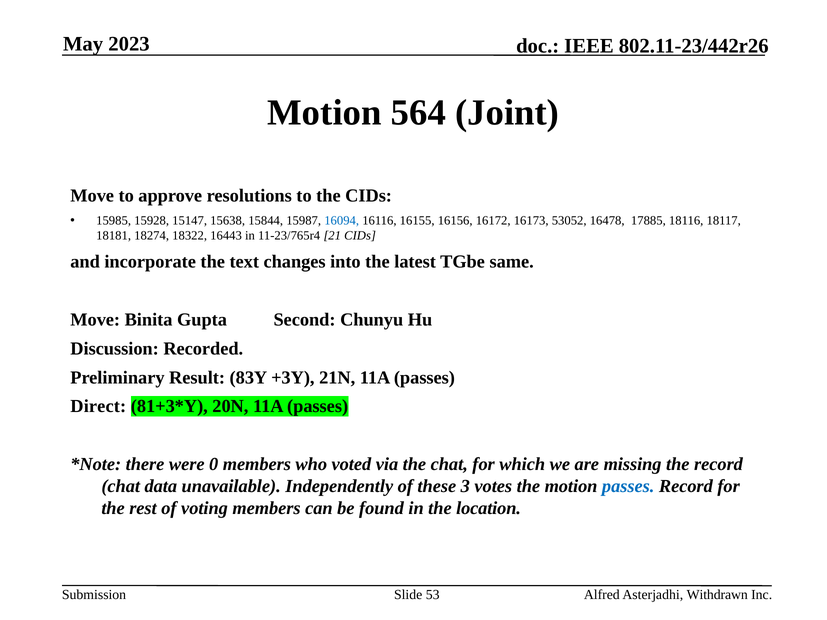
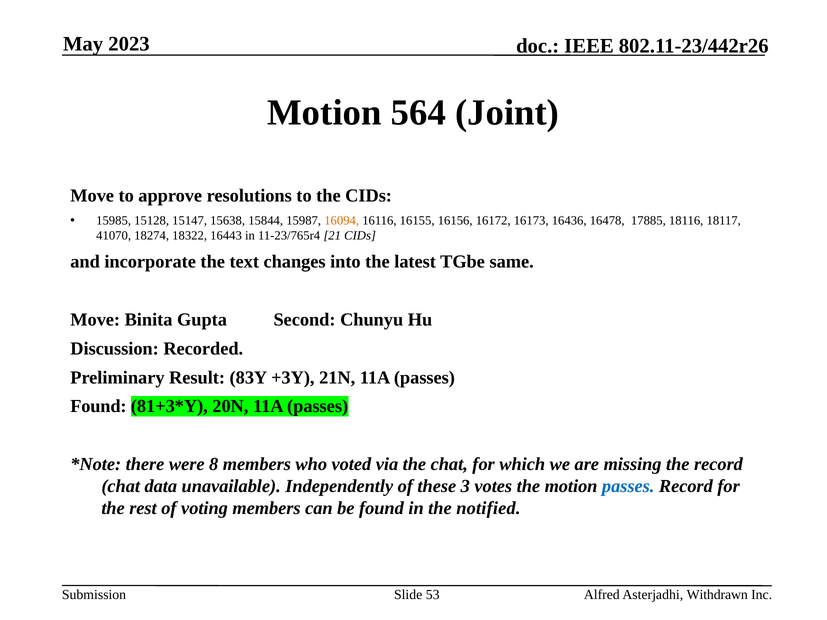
15928: 15928 -> 15128 (152, 221)
16094 colour: blue -> orange (342, 221)
53052: 53052 -> 16436 (569, 221)
18181: 18181 -> 41070 (114, 236)
Direct: Direct -> Found (98, 407)
0: 0 -> 8 (214, 464)
location: location -> notified (488, 509)
